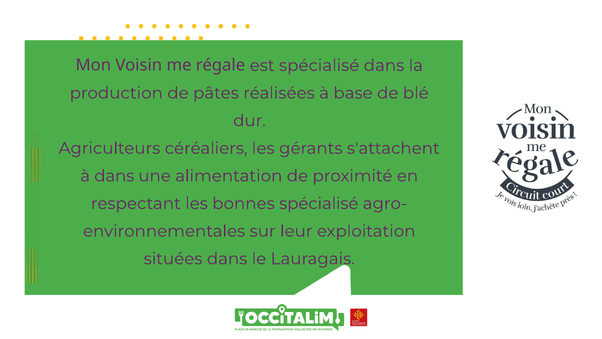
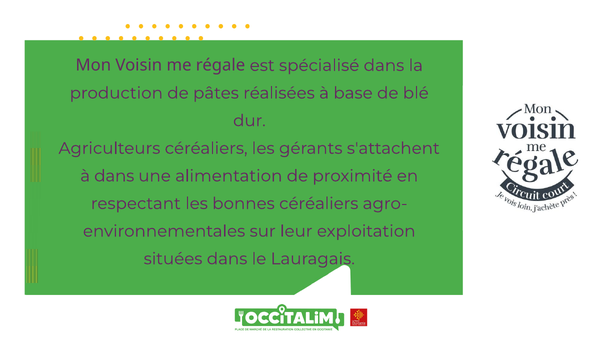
bonnes spécialisé: spécialisé -> céréaliers (319, 203)
